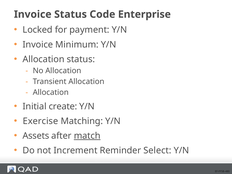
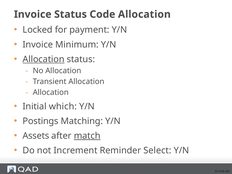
Code Enterprise: Enterprise -> Allocation (144, 14)
Allocation underline: none -> present (44, 59)
create: create -> which (63, 106)
Exercise: Exercise -> Postings (41, 121)
